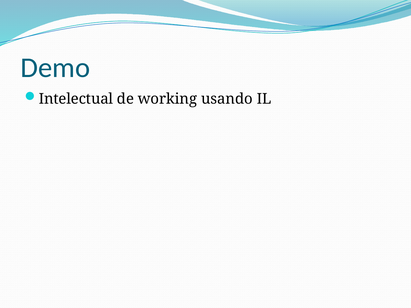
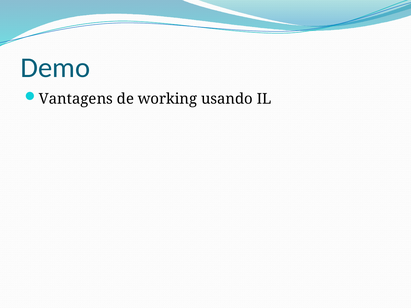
Intelectual: Intelectual -> Vantagens (76, 99)
